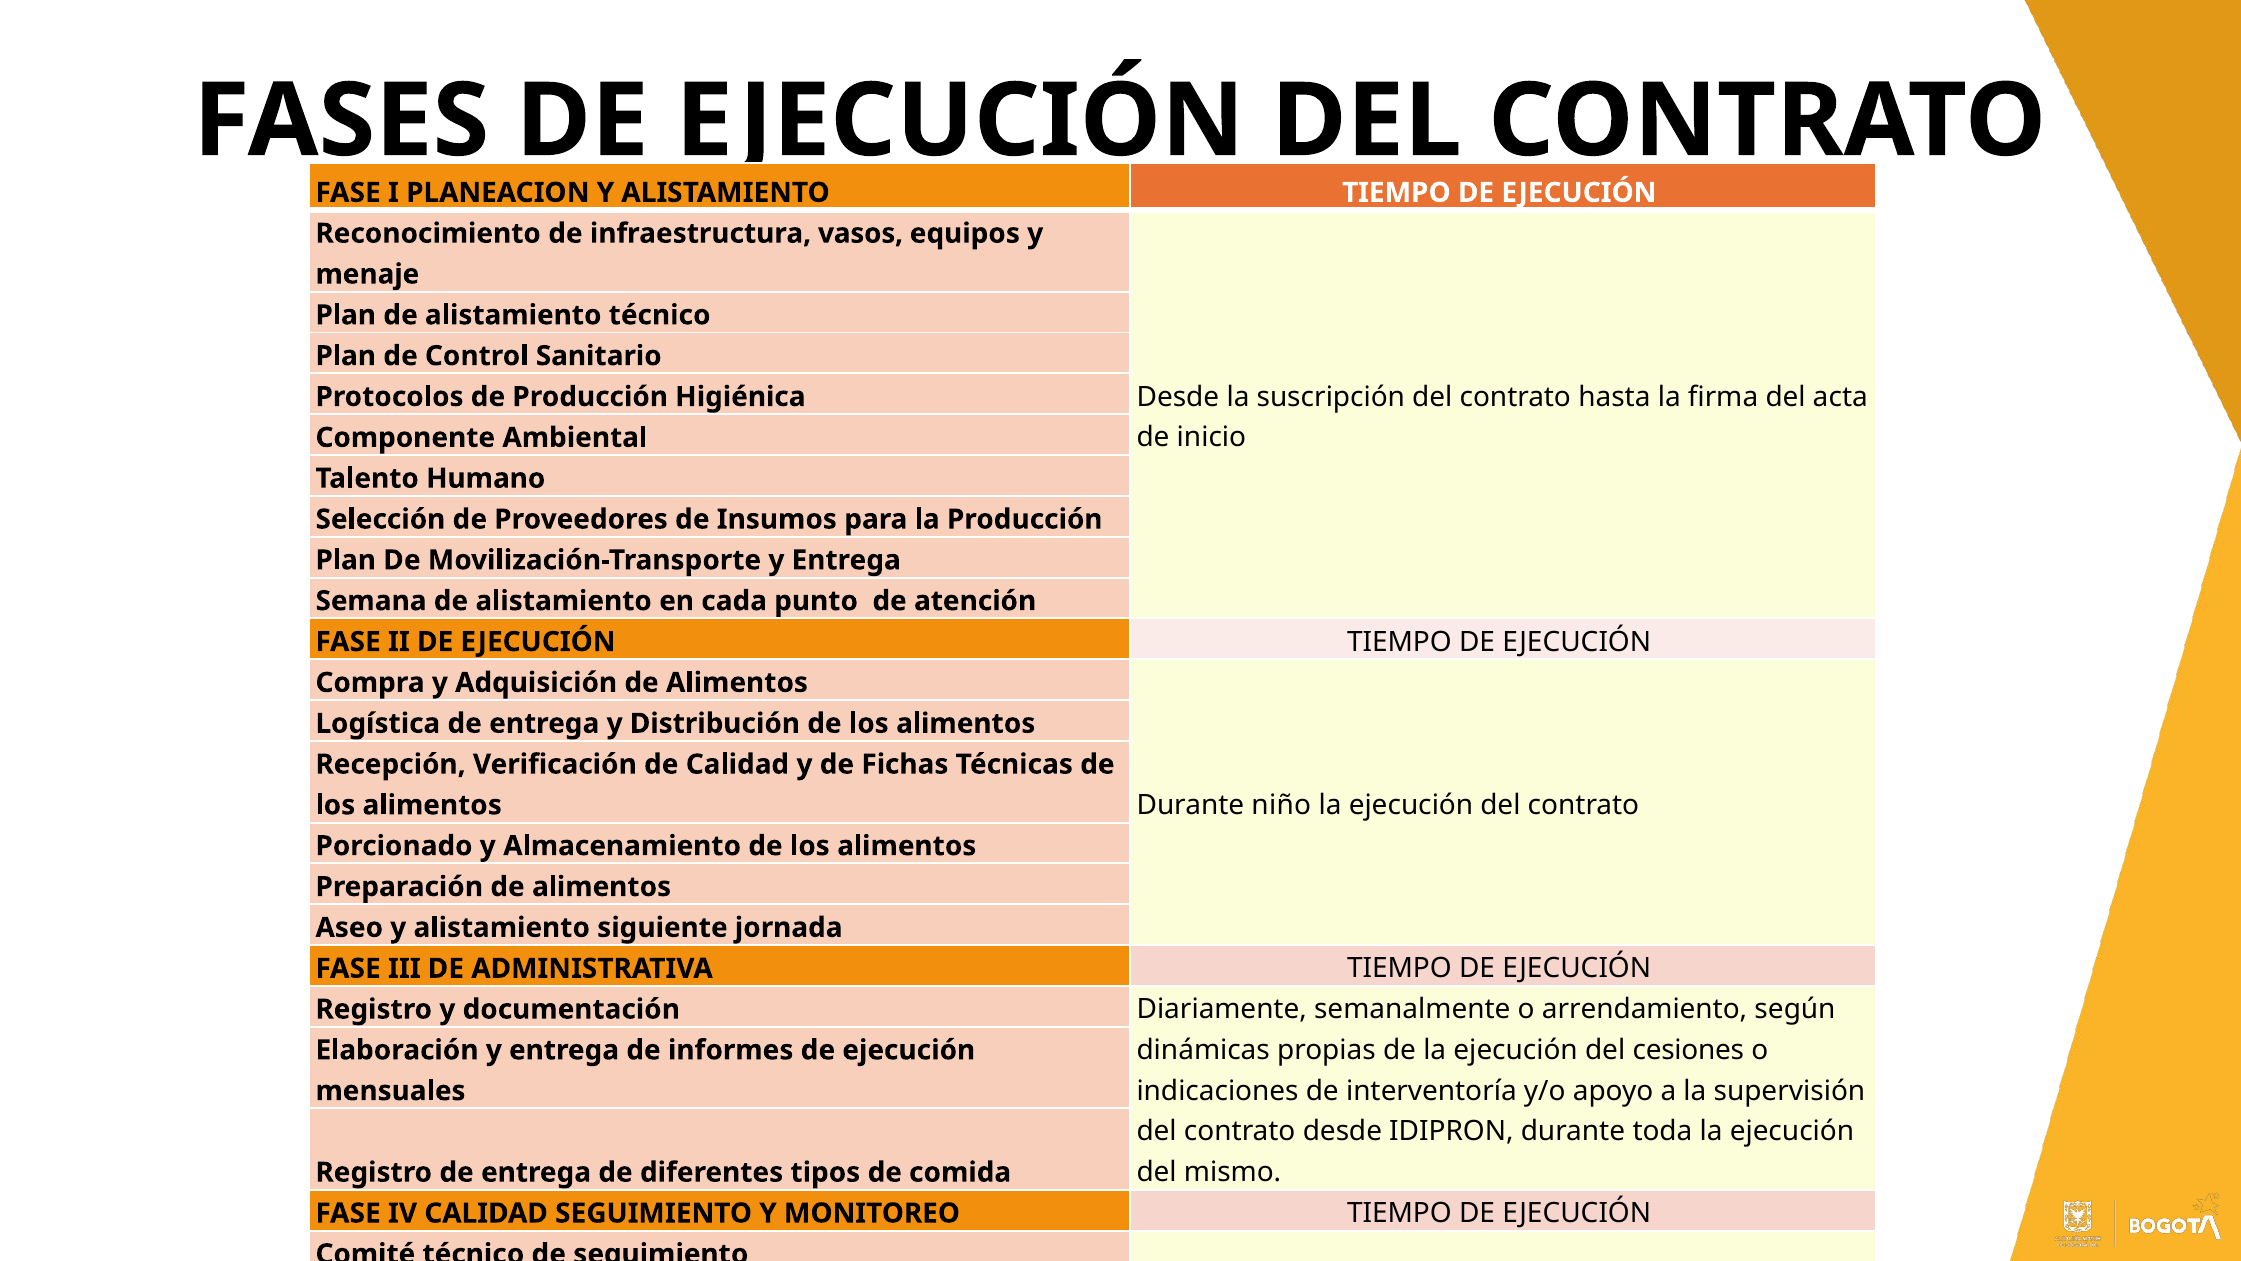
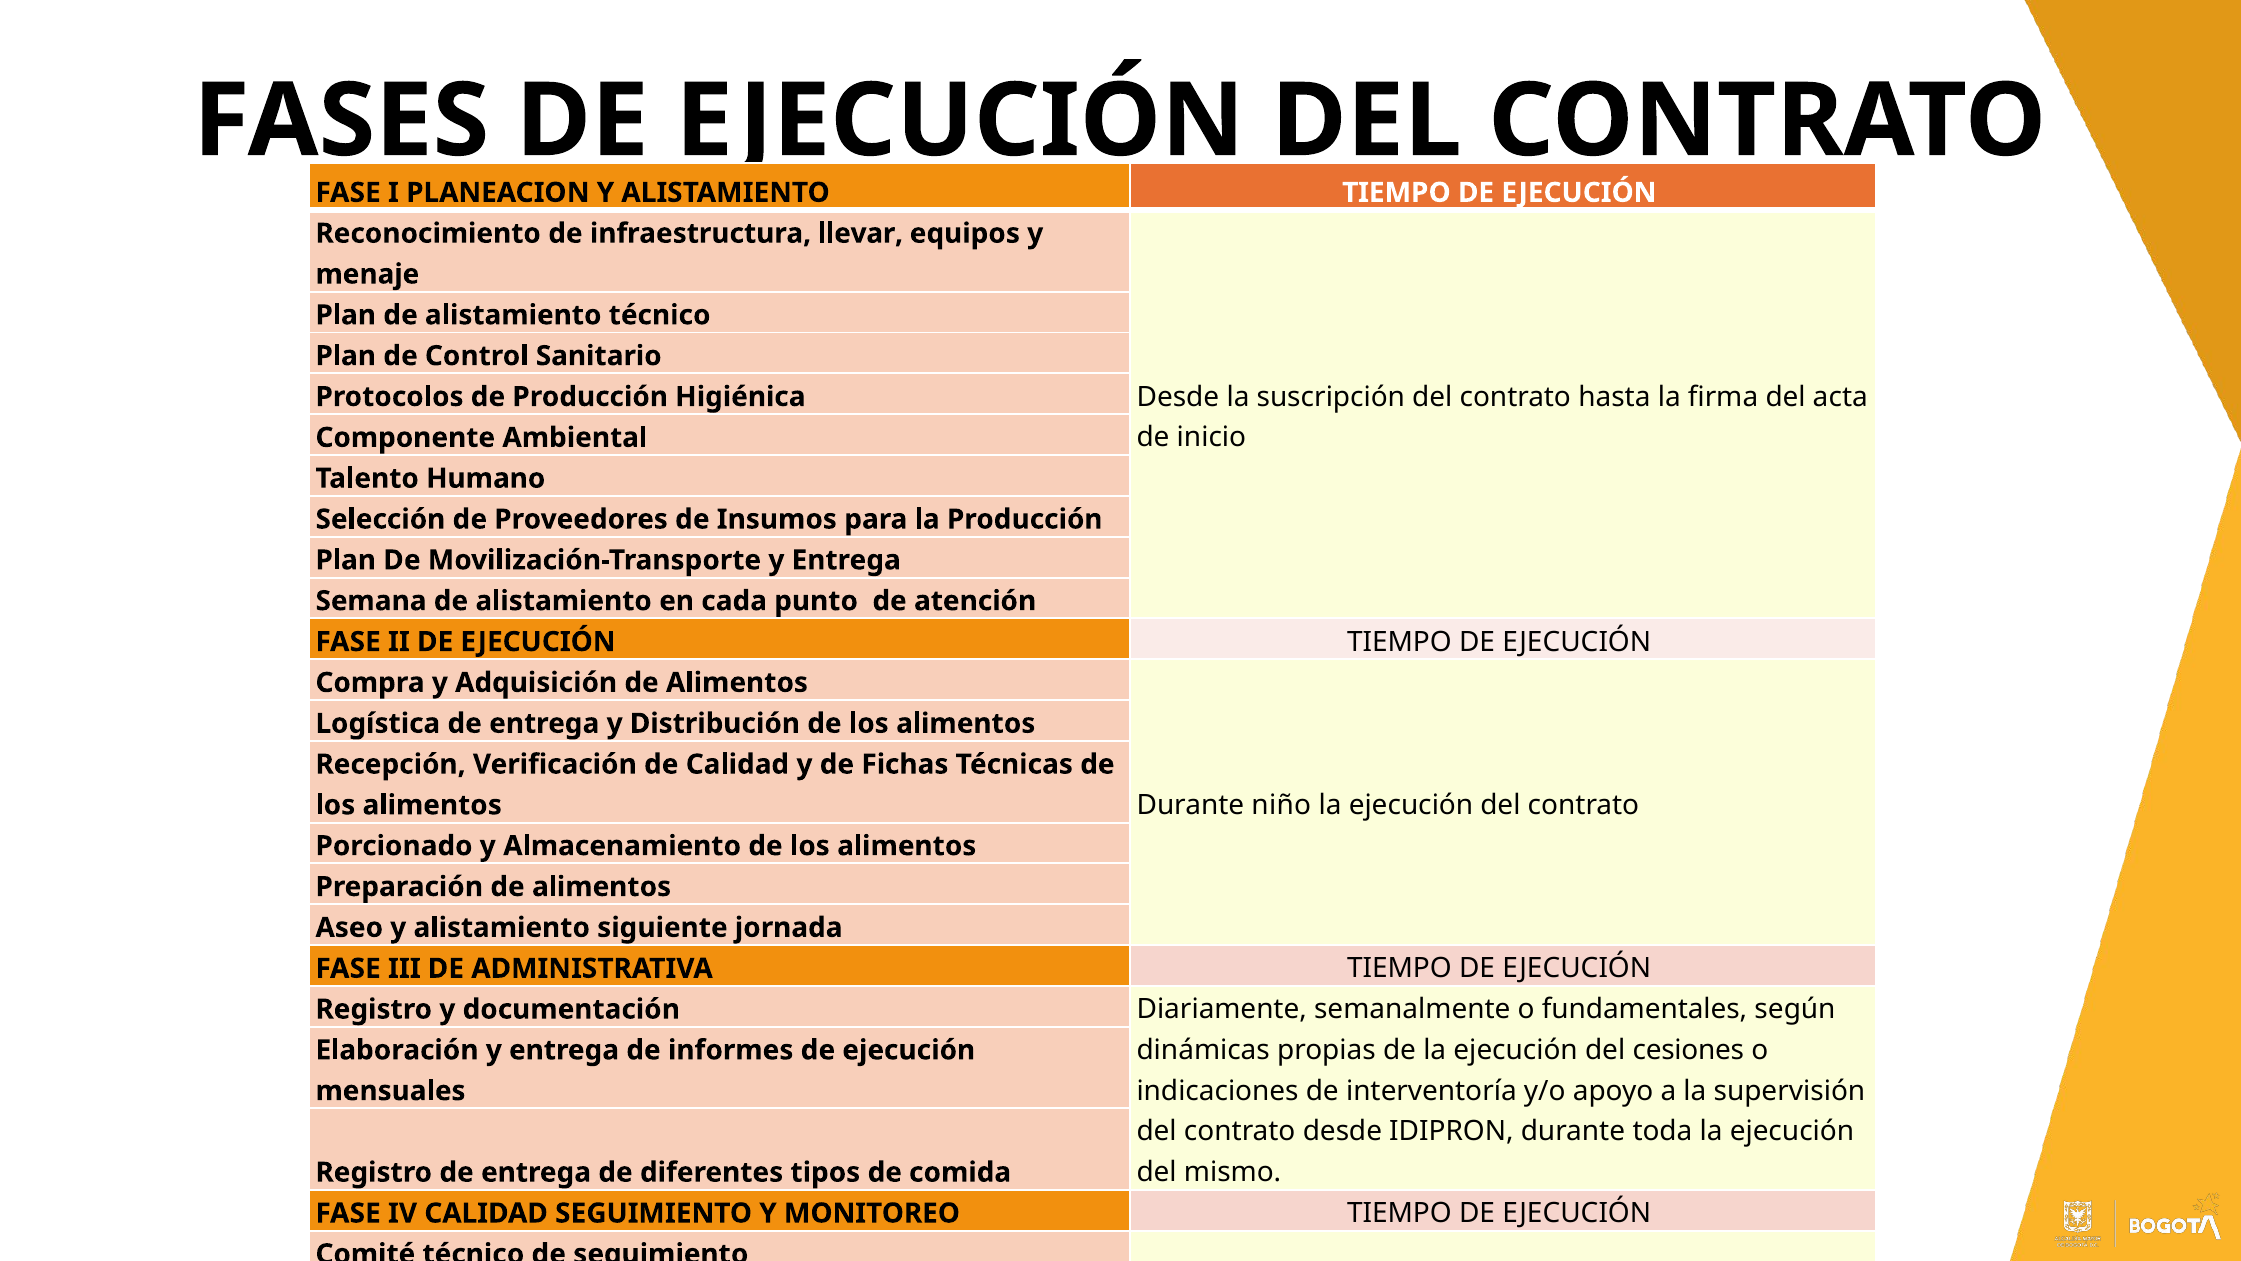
vasos: vasos -> llevar (861, 233)
arrendamiento: arrendamiento -> fundamentales (1645, 1009)
